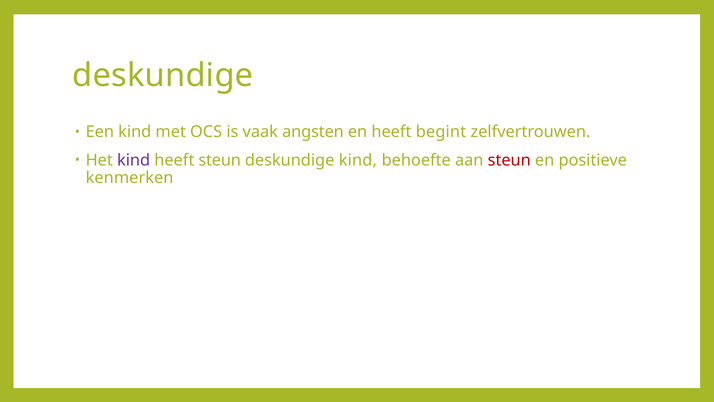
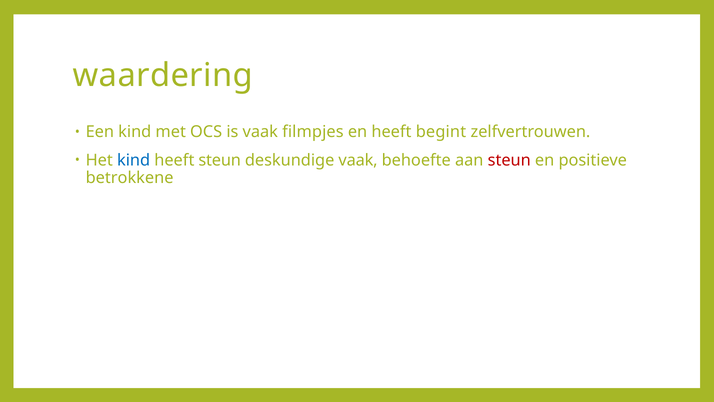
deskundige: deskundige -> waardering (163, 75)
angsten: angsten -> filmpjes (313, 132)
kind colour: purple -> blue (134, 160)
deskundige kind: kind -> vaak (358, 160)
kenmerken: kenmerken -> betrokkene (130, 178)
